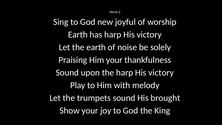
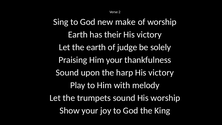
joyful: joyful -> make (125, 22)
has harp: harp -> their (113, 35)
noise: noise -> judge (127, 47)
His brought: brought -> worship (165, 98)
